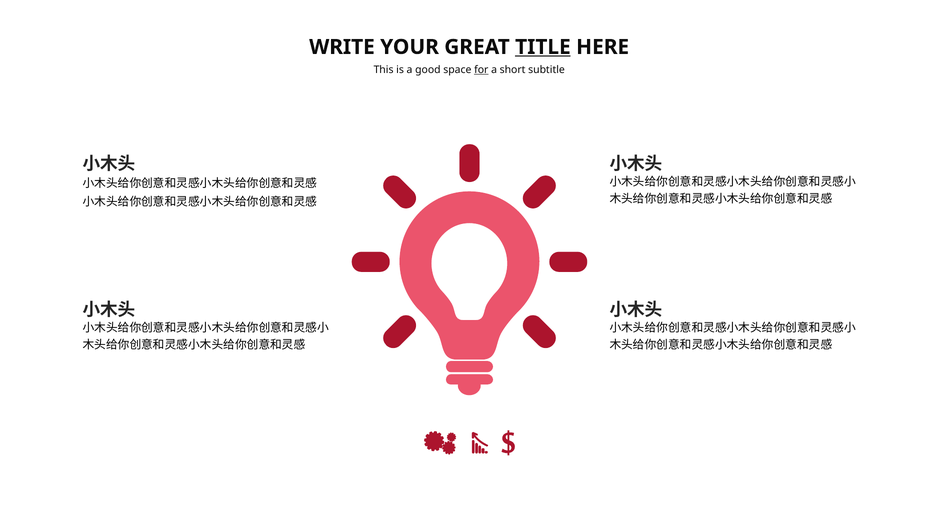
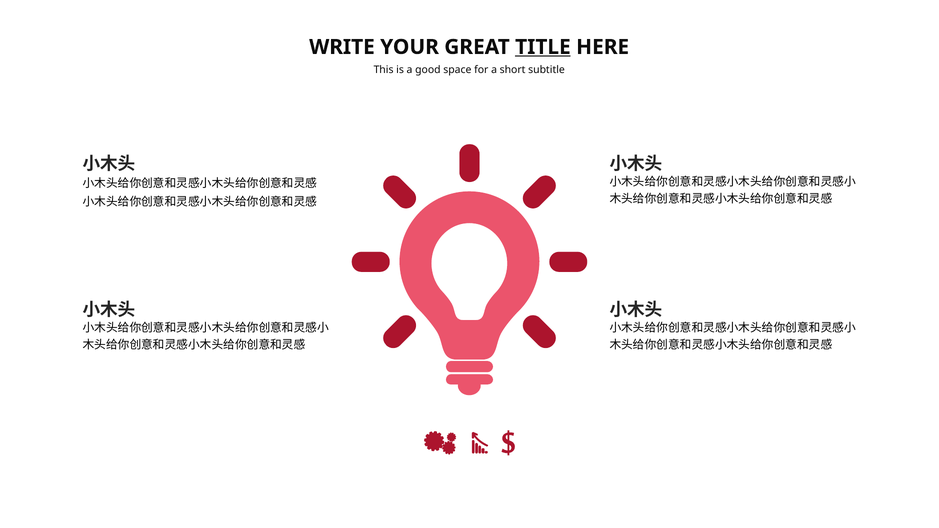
for underline: present -> none (481, 70)
